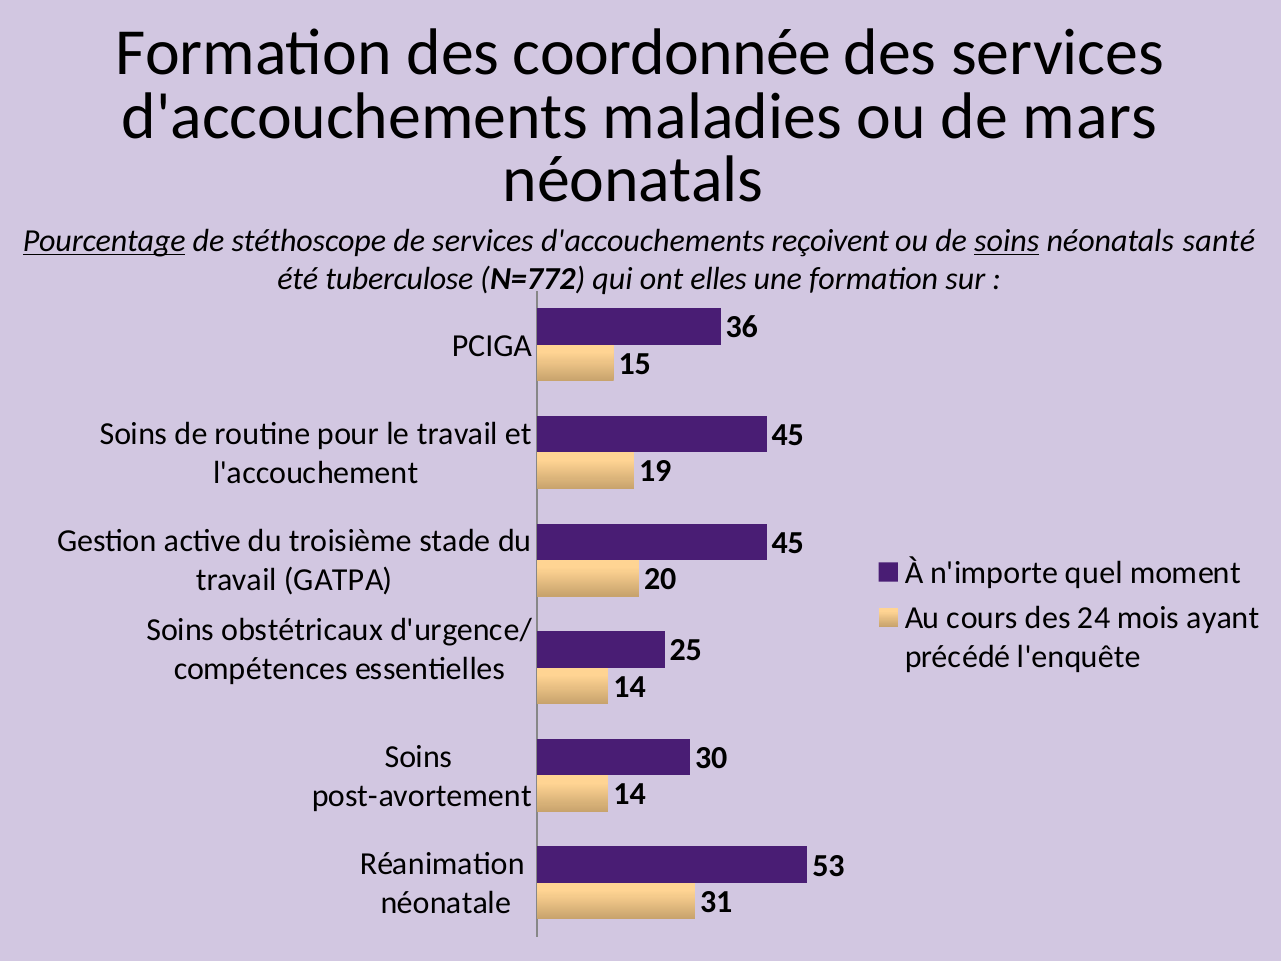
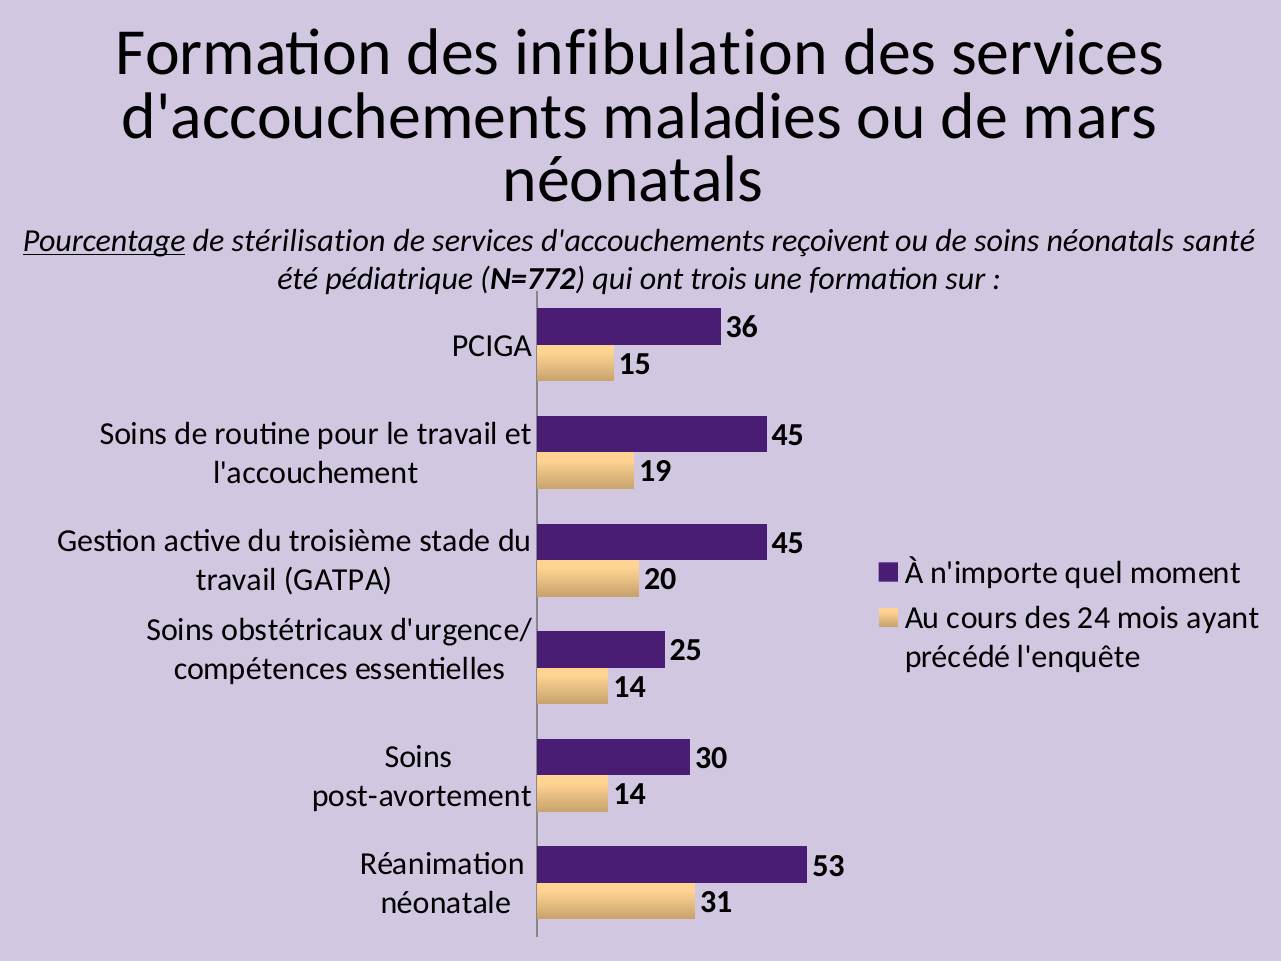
coordonnée: coordonnée -> infibulation (671, 53)
stéthoscope: stéthoscope -> stérilisation (309, 241)
soins underline: present -> none (1007, 241)
tuberculose: tuberculose -> pédiatrique (399, 279)
elles: elles -> trois (719, 279)
